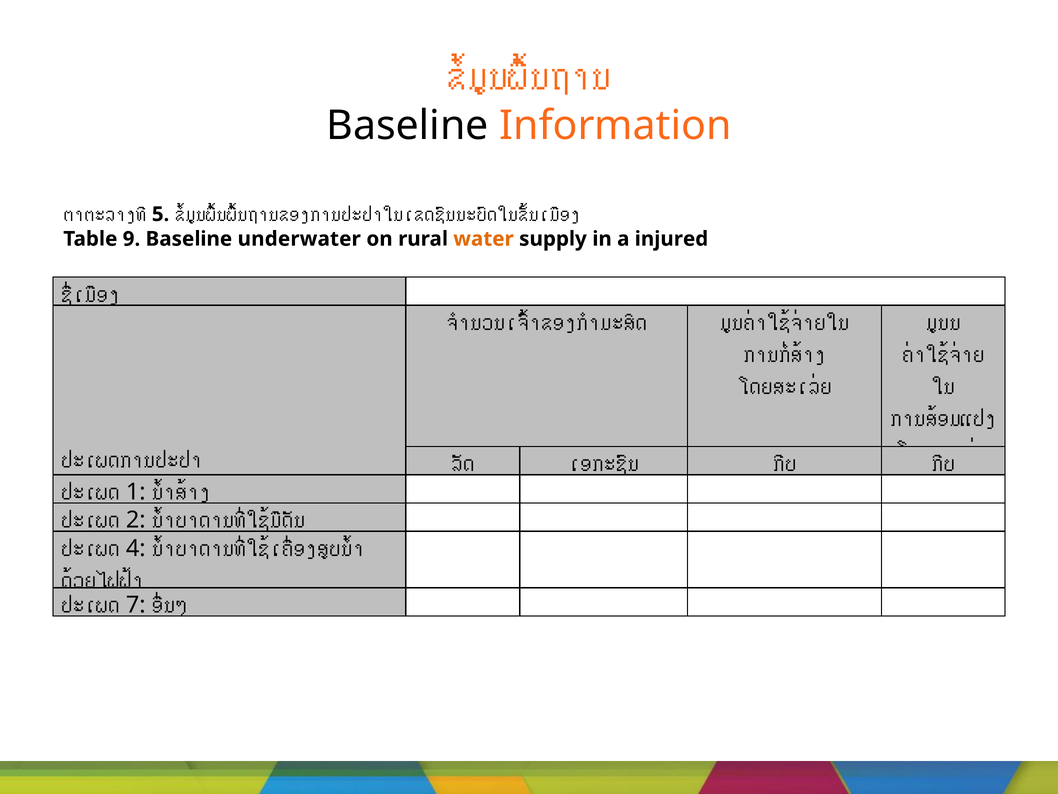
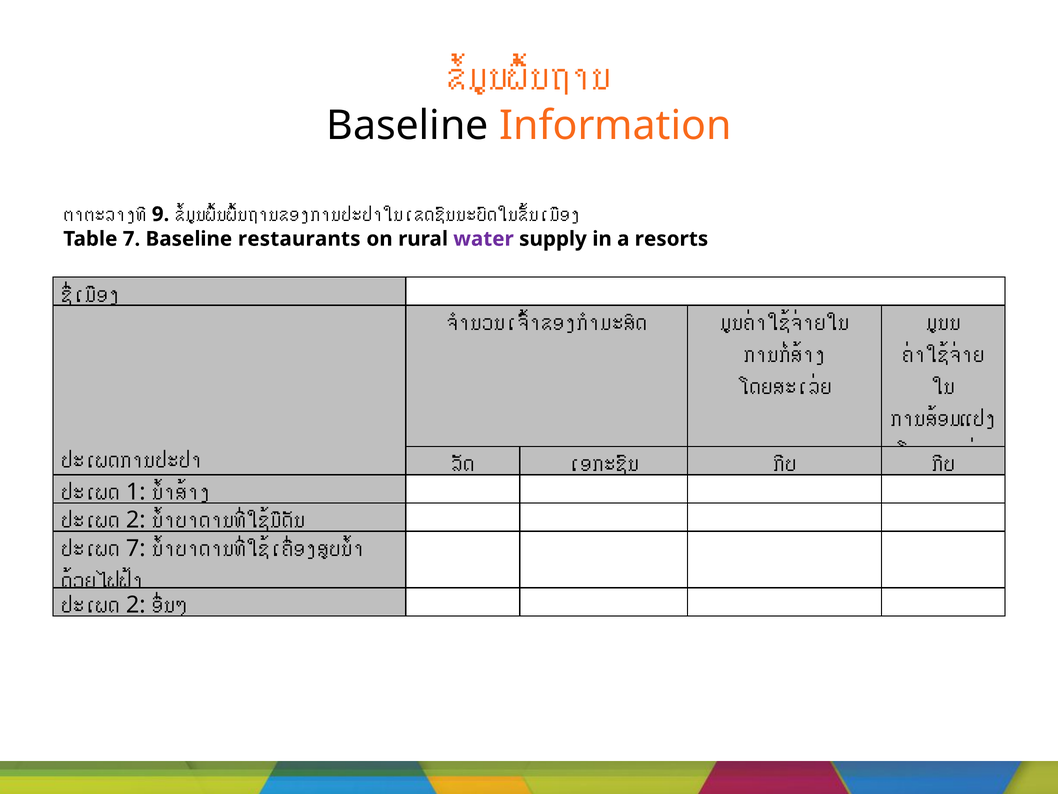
5: 5 -> 9 (161, 214)
Table 9: 9 -> 7 (131, 239)
underwater: underwater -> restaurants (299, 239)
water colour: orange -> purple (484, 239)
injured: injured -> resorts (671, 239)
4: 4 -> 7 (136, 548)
7: 7 -> 2 (136, 605)
